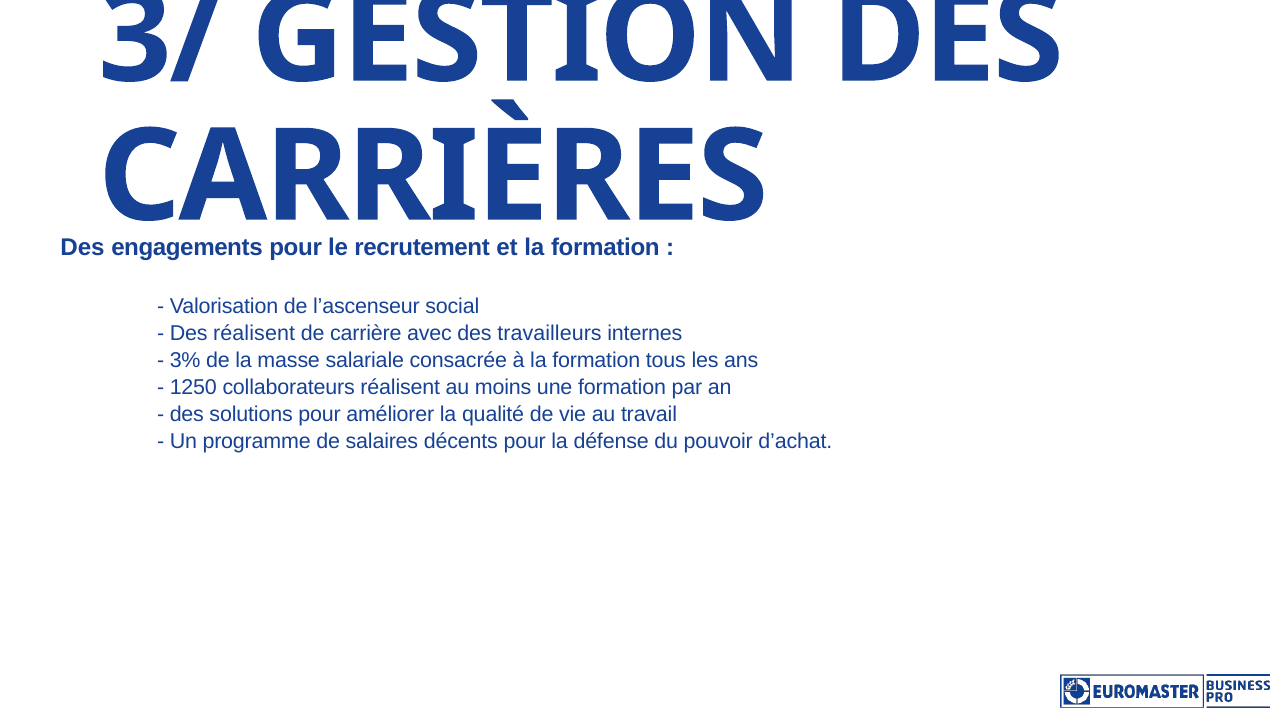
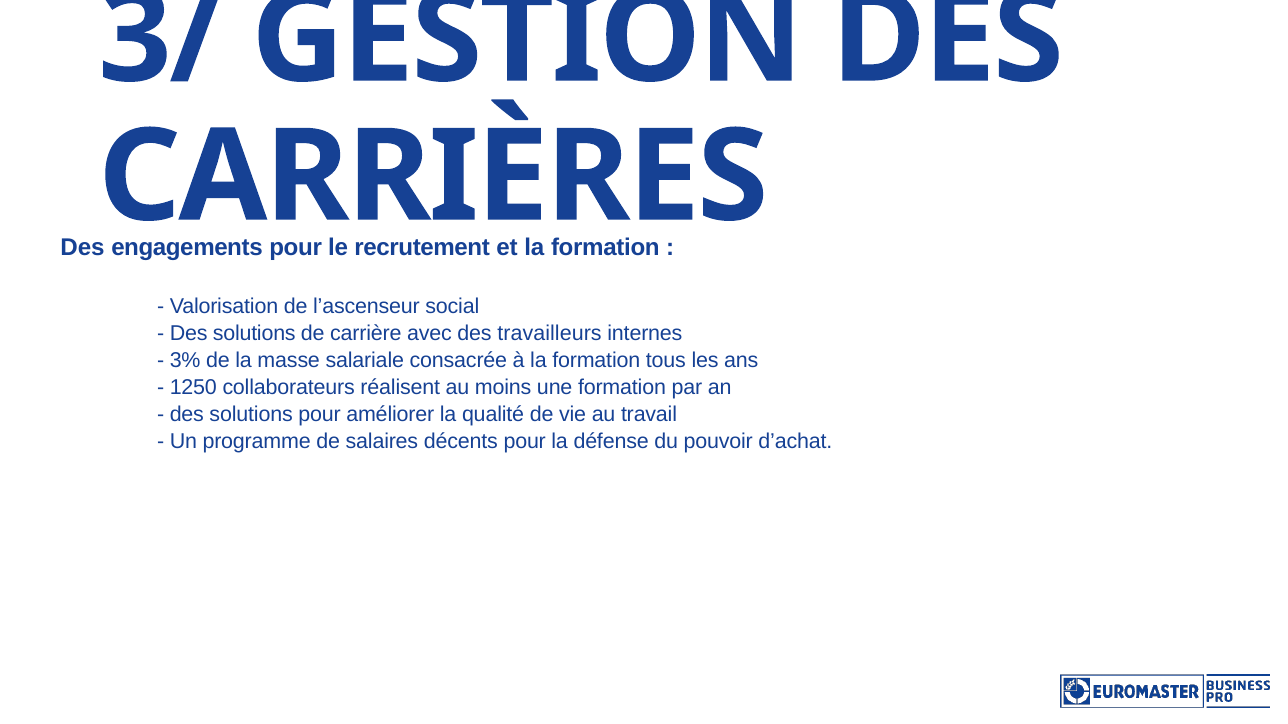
réalisent: réalisent -> solutions (254, 333)
